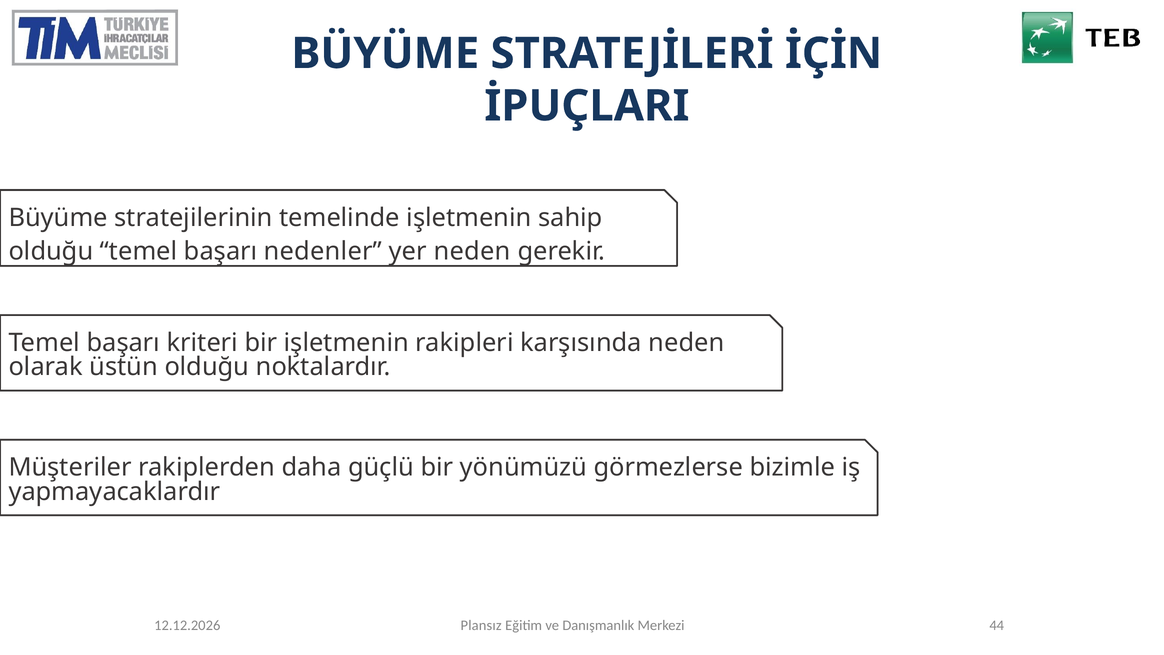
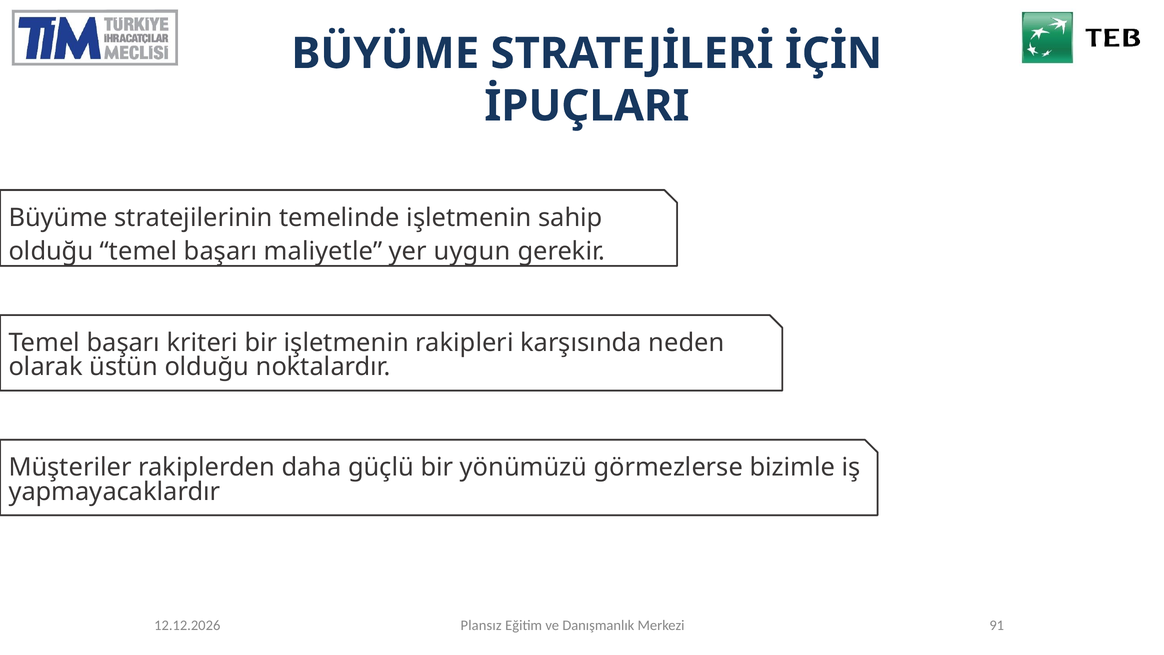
nedenler: nedenler -> maliyetle (323, 251)
yer neden: neden -> uygun (472, 251)
44: 44 -> 91 (997, 625)
